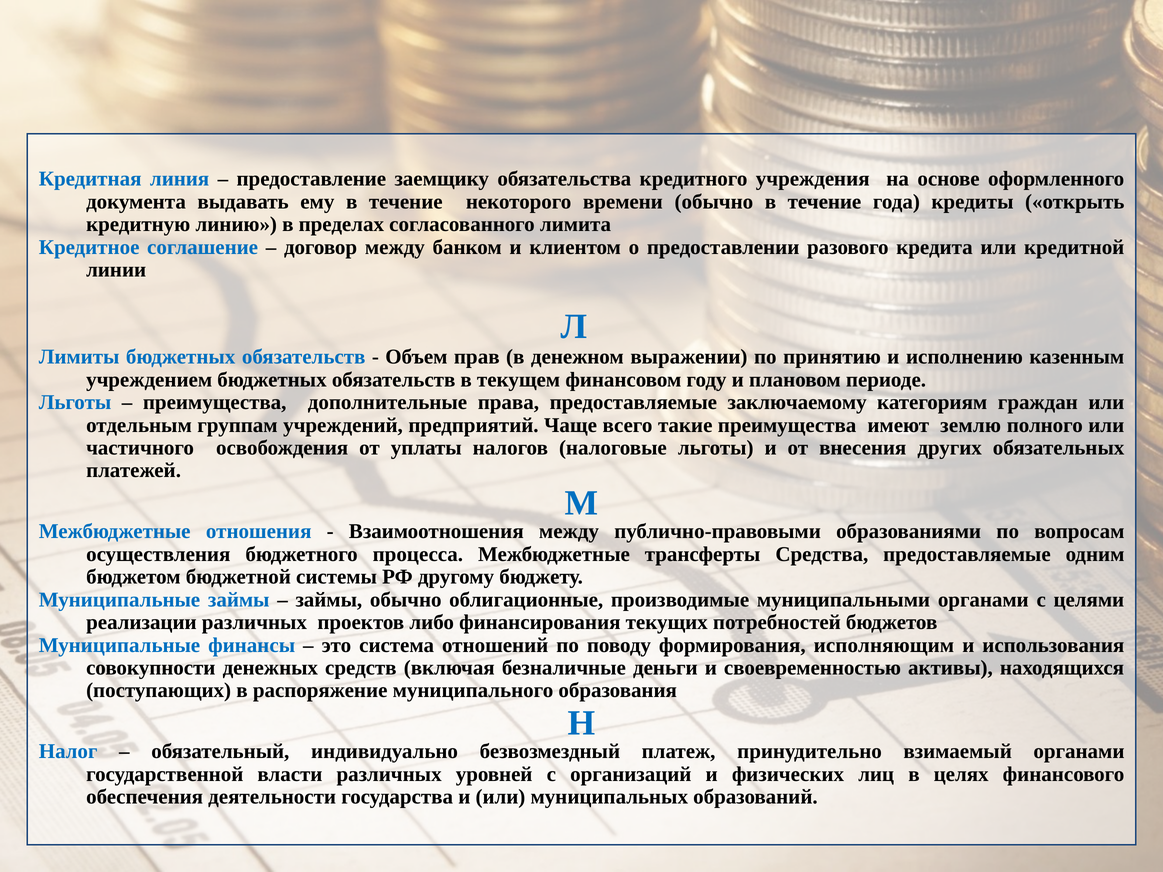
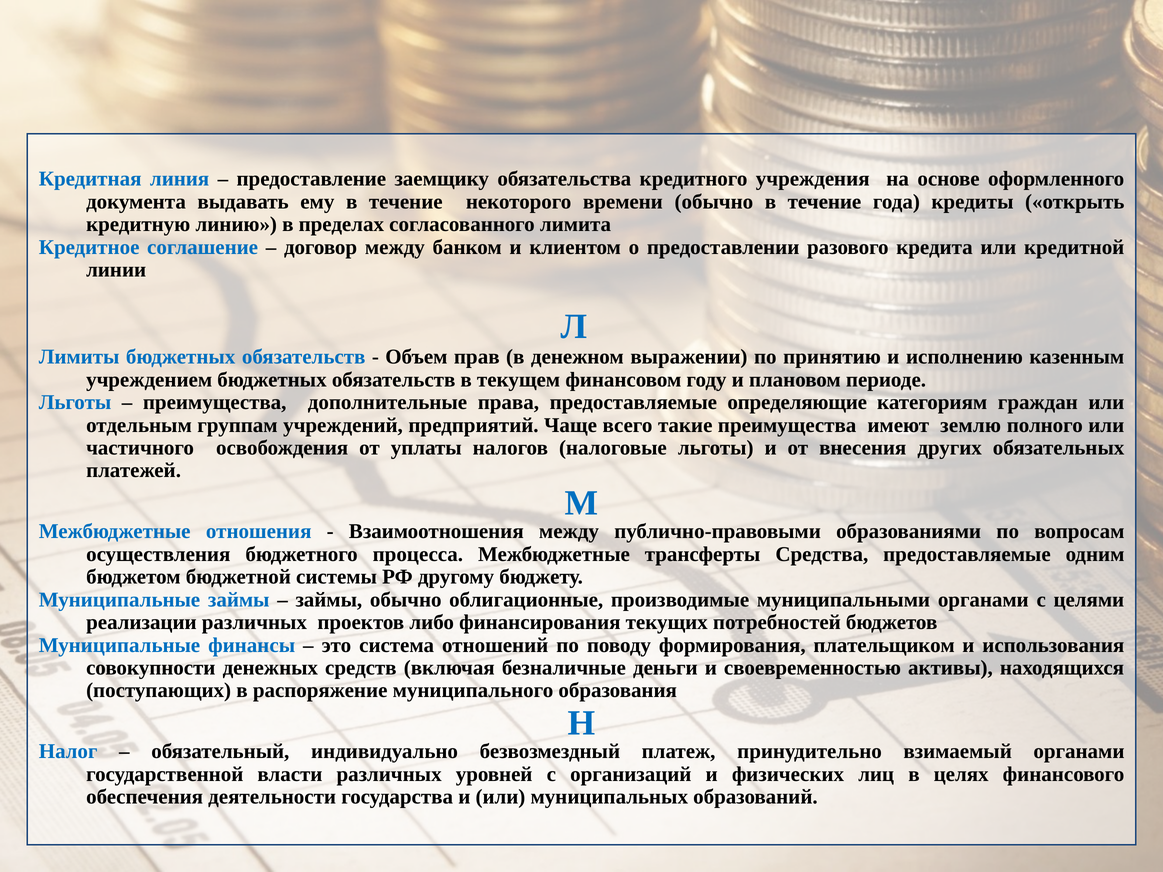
заключаемому: заключаемому -> определяющие (797, 402)
исполняющим: исполняющим -> плательщиком (884, 645)
